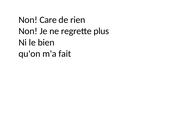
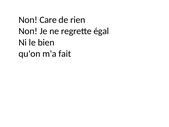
plus: plus -> égal (101, 31)
